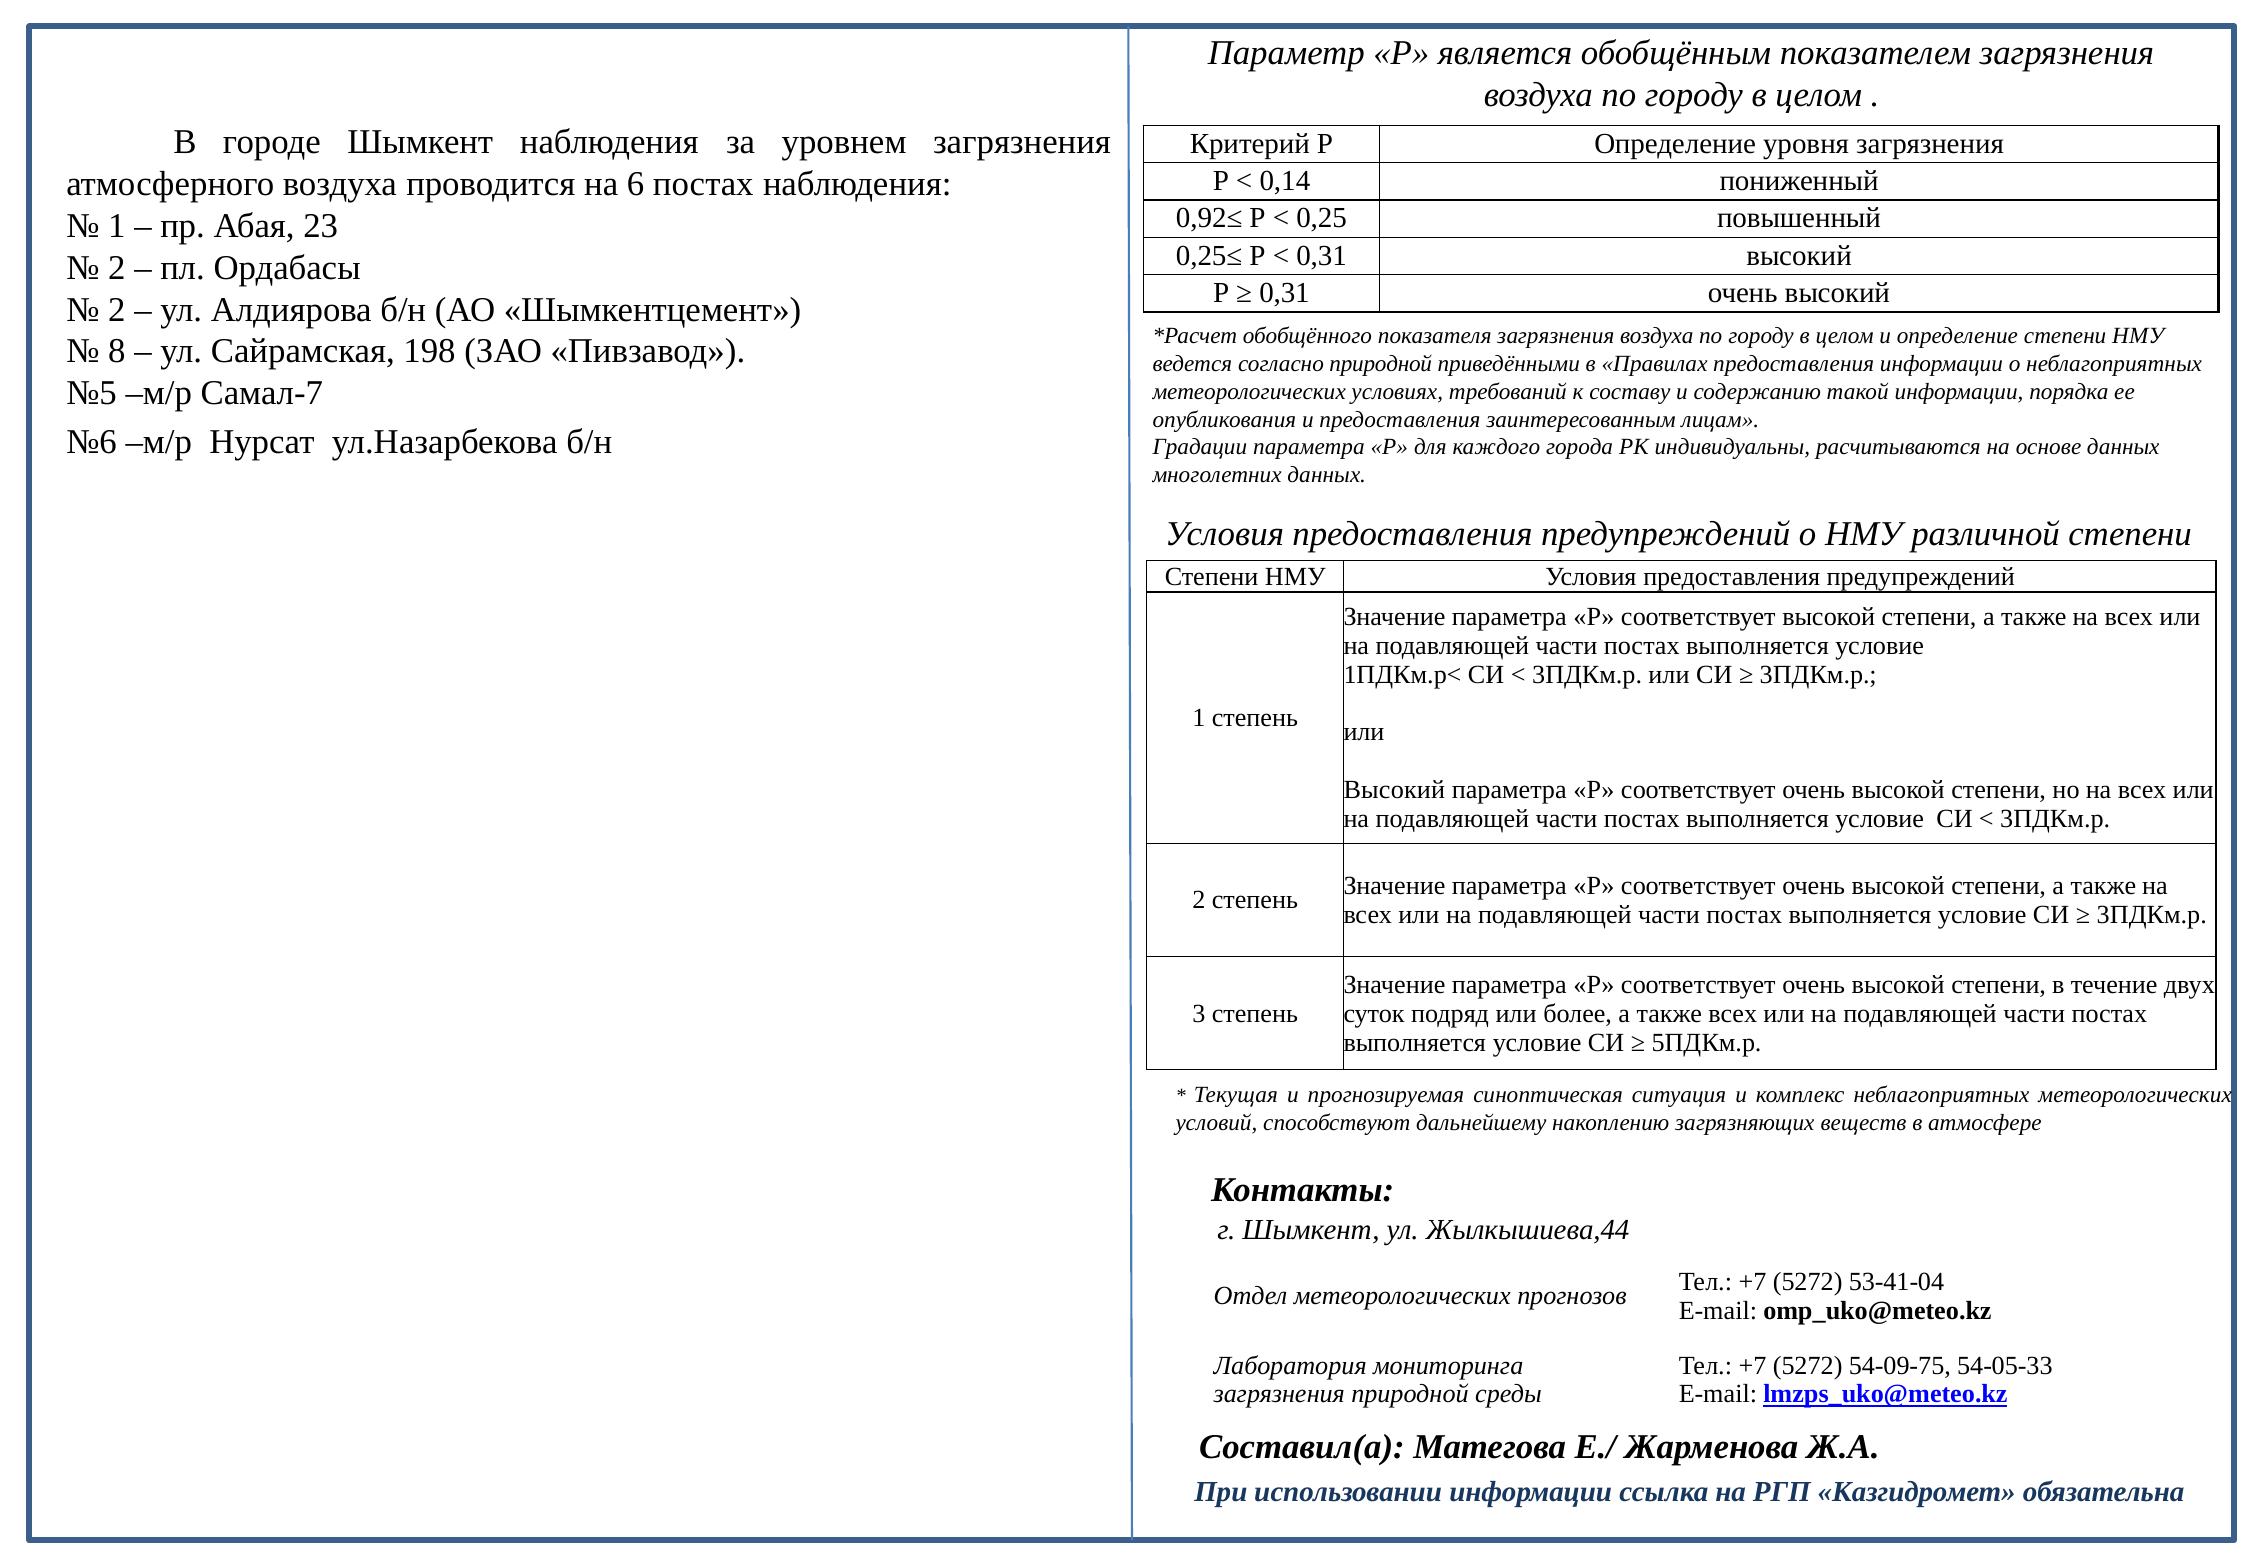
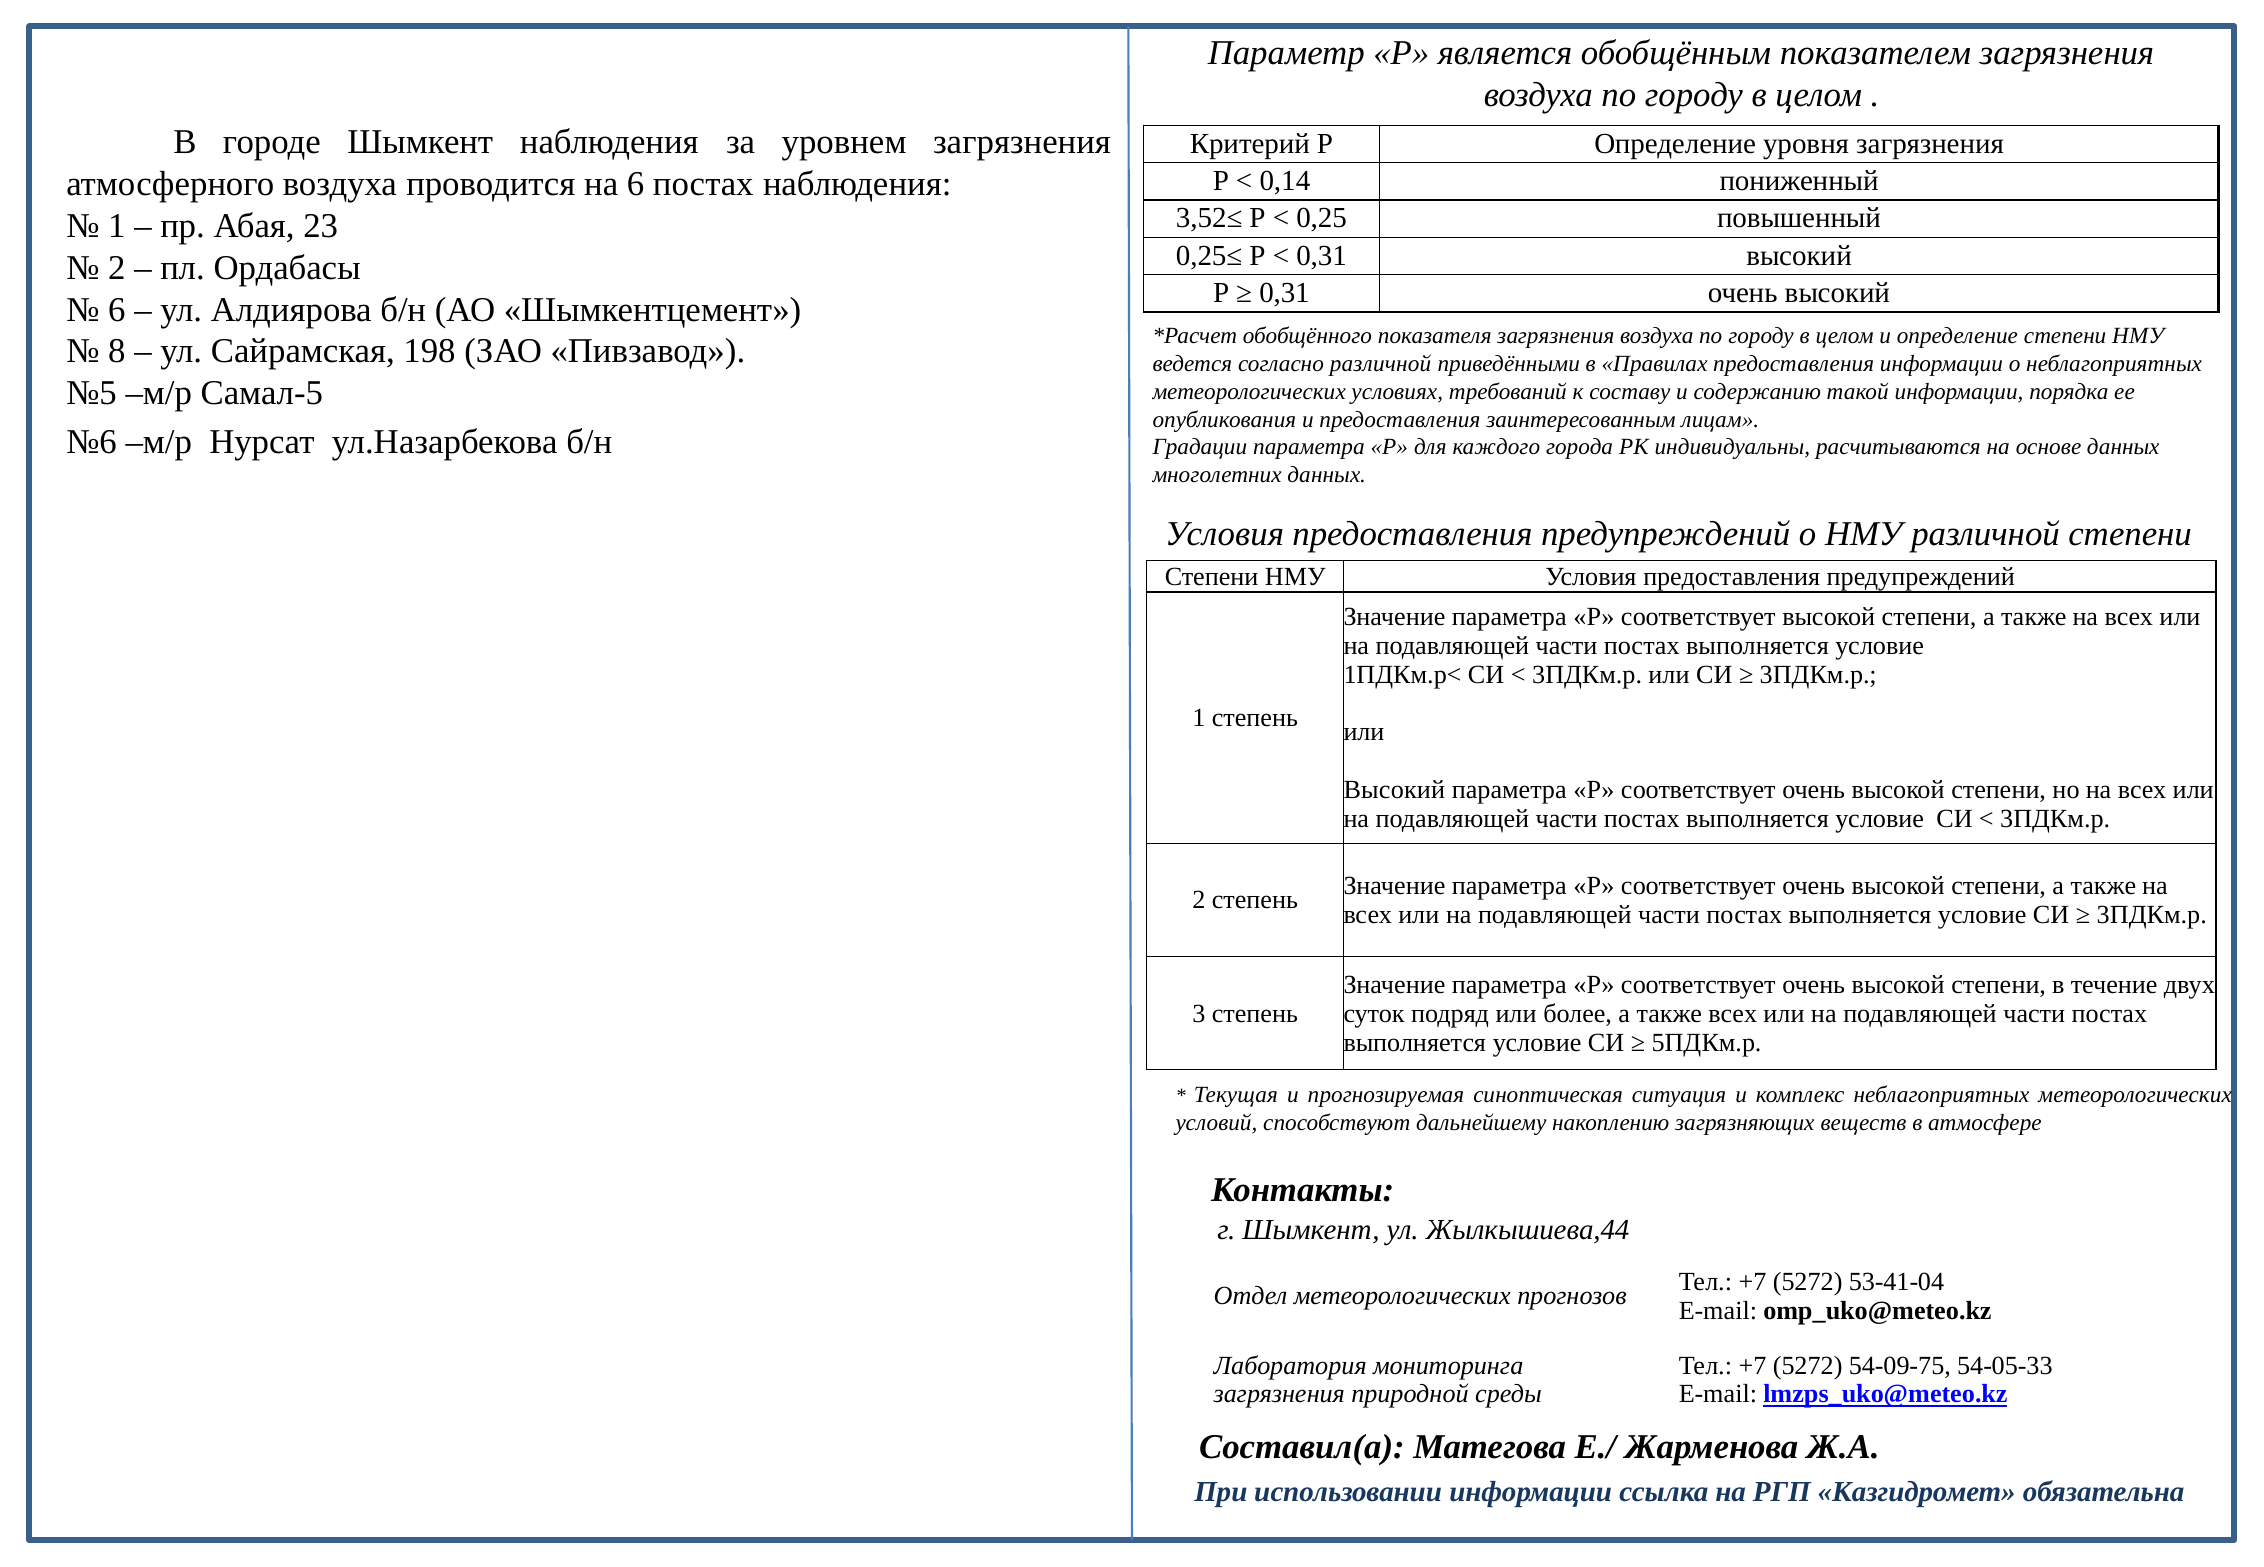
0,92≤: 0,92≤ -> 3,52≤ (1209, 218)
2: 2 -> 6 (117, 310)
согласно природной: природной -> различной (1381, 364)
Самал-7: Самал-7 -> Самал-5 (262, 393)
